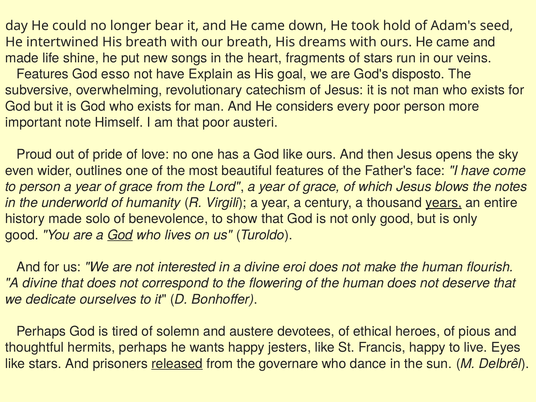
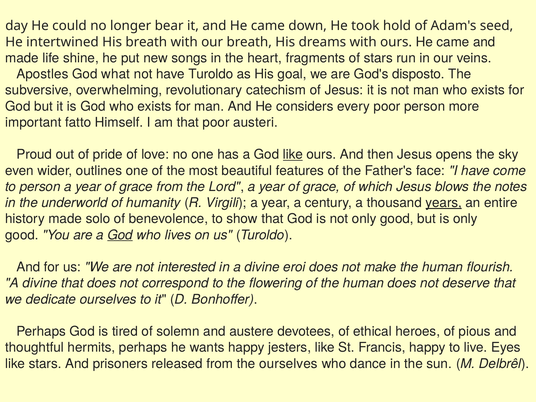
Features: Features -> Apostles (42, 74)
esso: esso -> what (116, 74)
have Explain: Explain -> Turoldo (211, 74)
note: note -> fatto (78, 122)
like underline: none -> present (293, 155)
released underline: present -> none (177, 364)
the governare: governare -> ourselves (288, 364)
